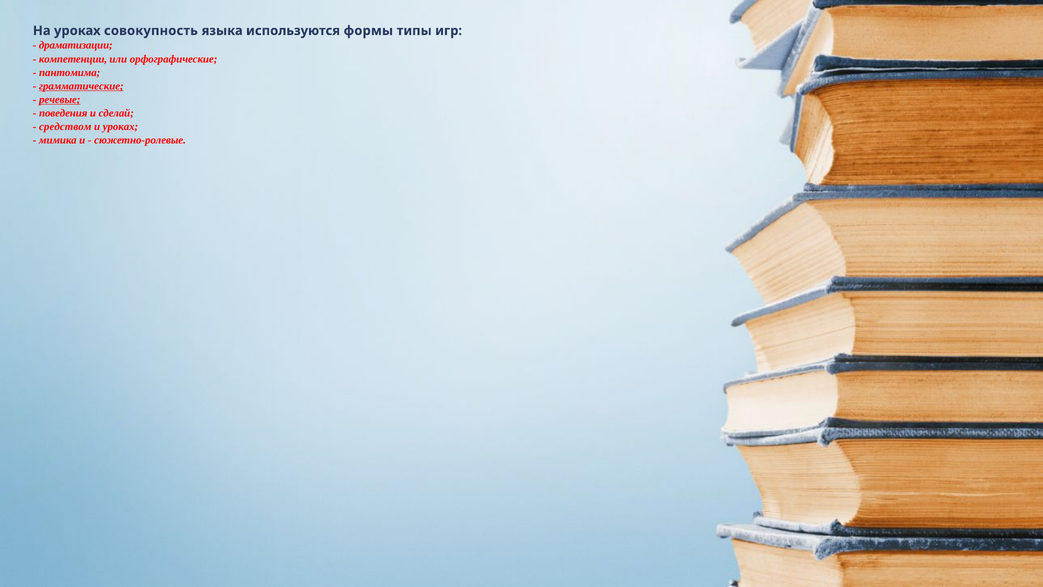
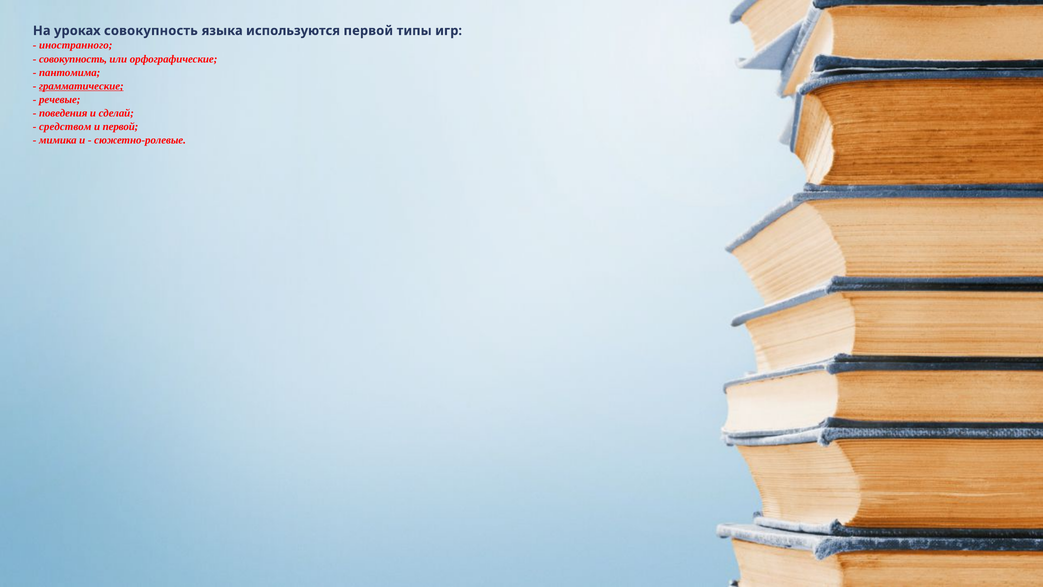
используются формы: формы -> первой (368, 31)
драматизации: драматизации -> иностранного (76, 45)
компетенции: компетенции -> совокупность (73, 59)
речевые underline: present -> none (60, 100)
и уроках: уроках -> первой (121, 127)
